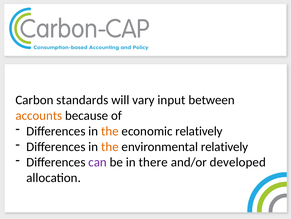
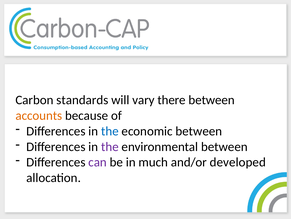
input: input -> there (172, 100)
the colour: orange -> blue (110, 131)
economic relatively: relatively -> between (199, 131)
the colour: orange -> purple (110, 146)
environmental relatively: relatively -> between (224, 146)
there: there -> much (153, 162)
